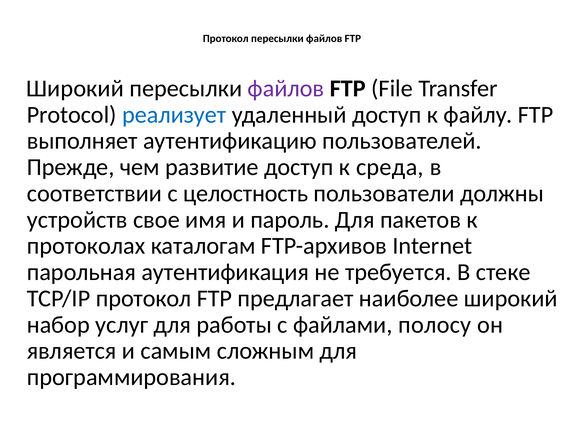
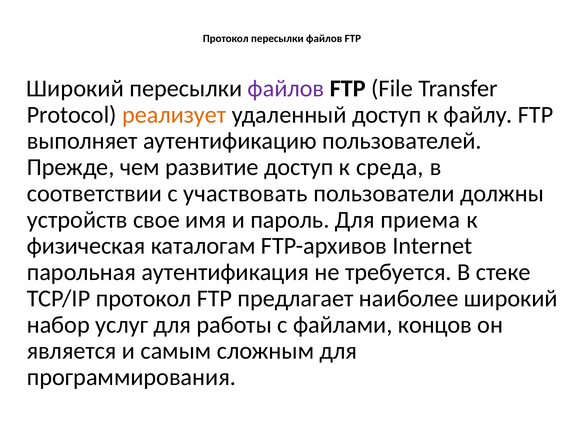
реализует colour: blue -> orange (174, 115)
целостность: целостность -> участвовать (245, 193)
пакетов: пакетов -> приема (420, 220)
протоколах: протоколах -> физическая (86, 246)
полосу: полосу -> концов (435, 325)
